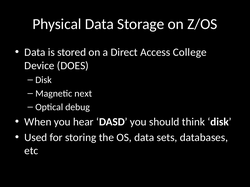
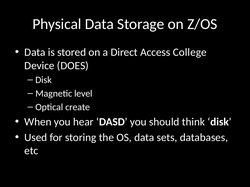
next: next -> level (83, 94)
debug: debug -> create (78, 107)
